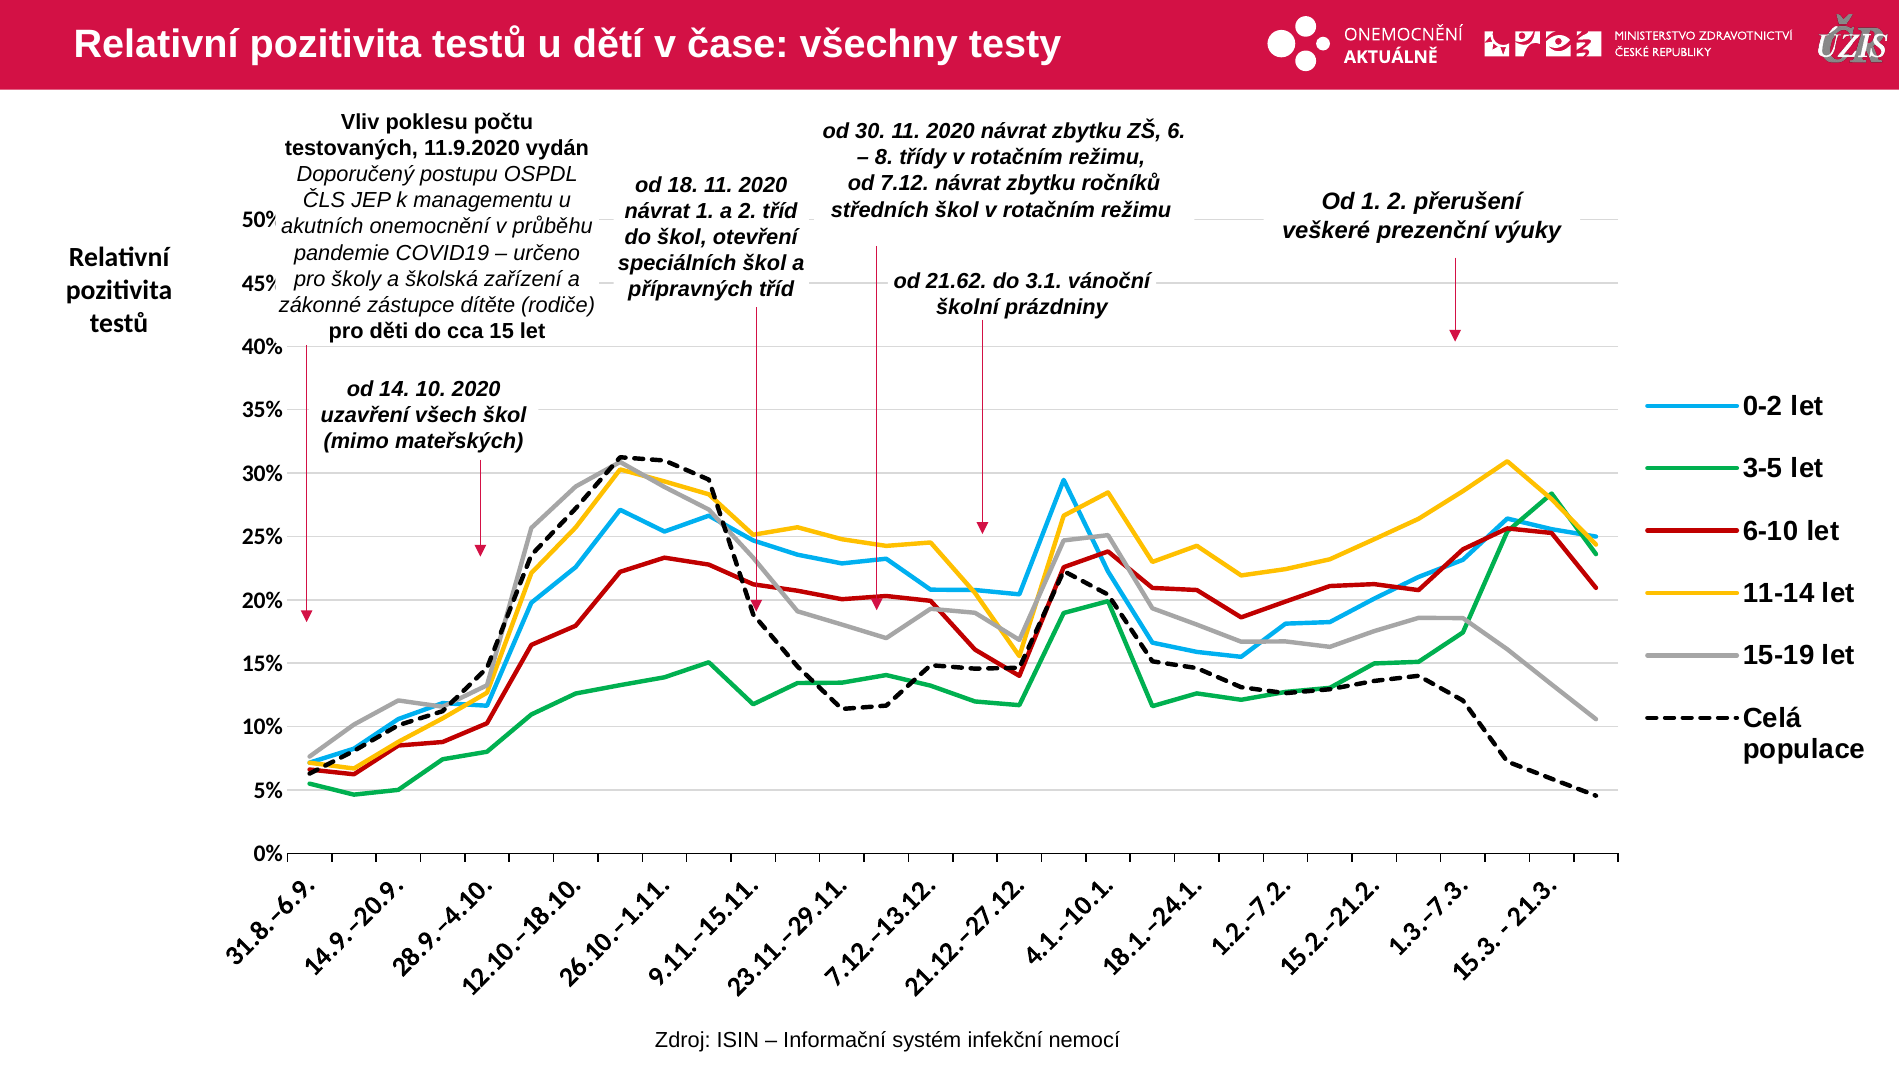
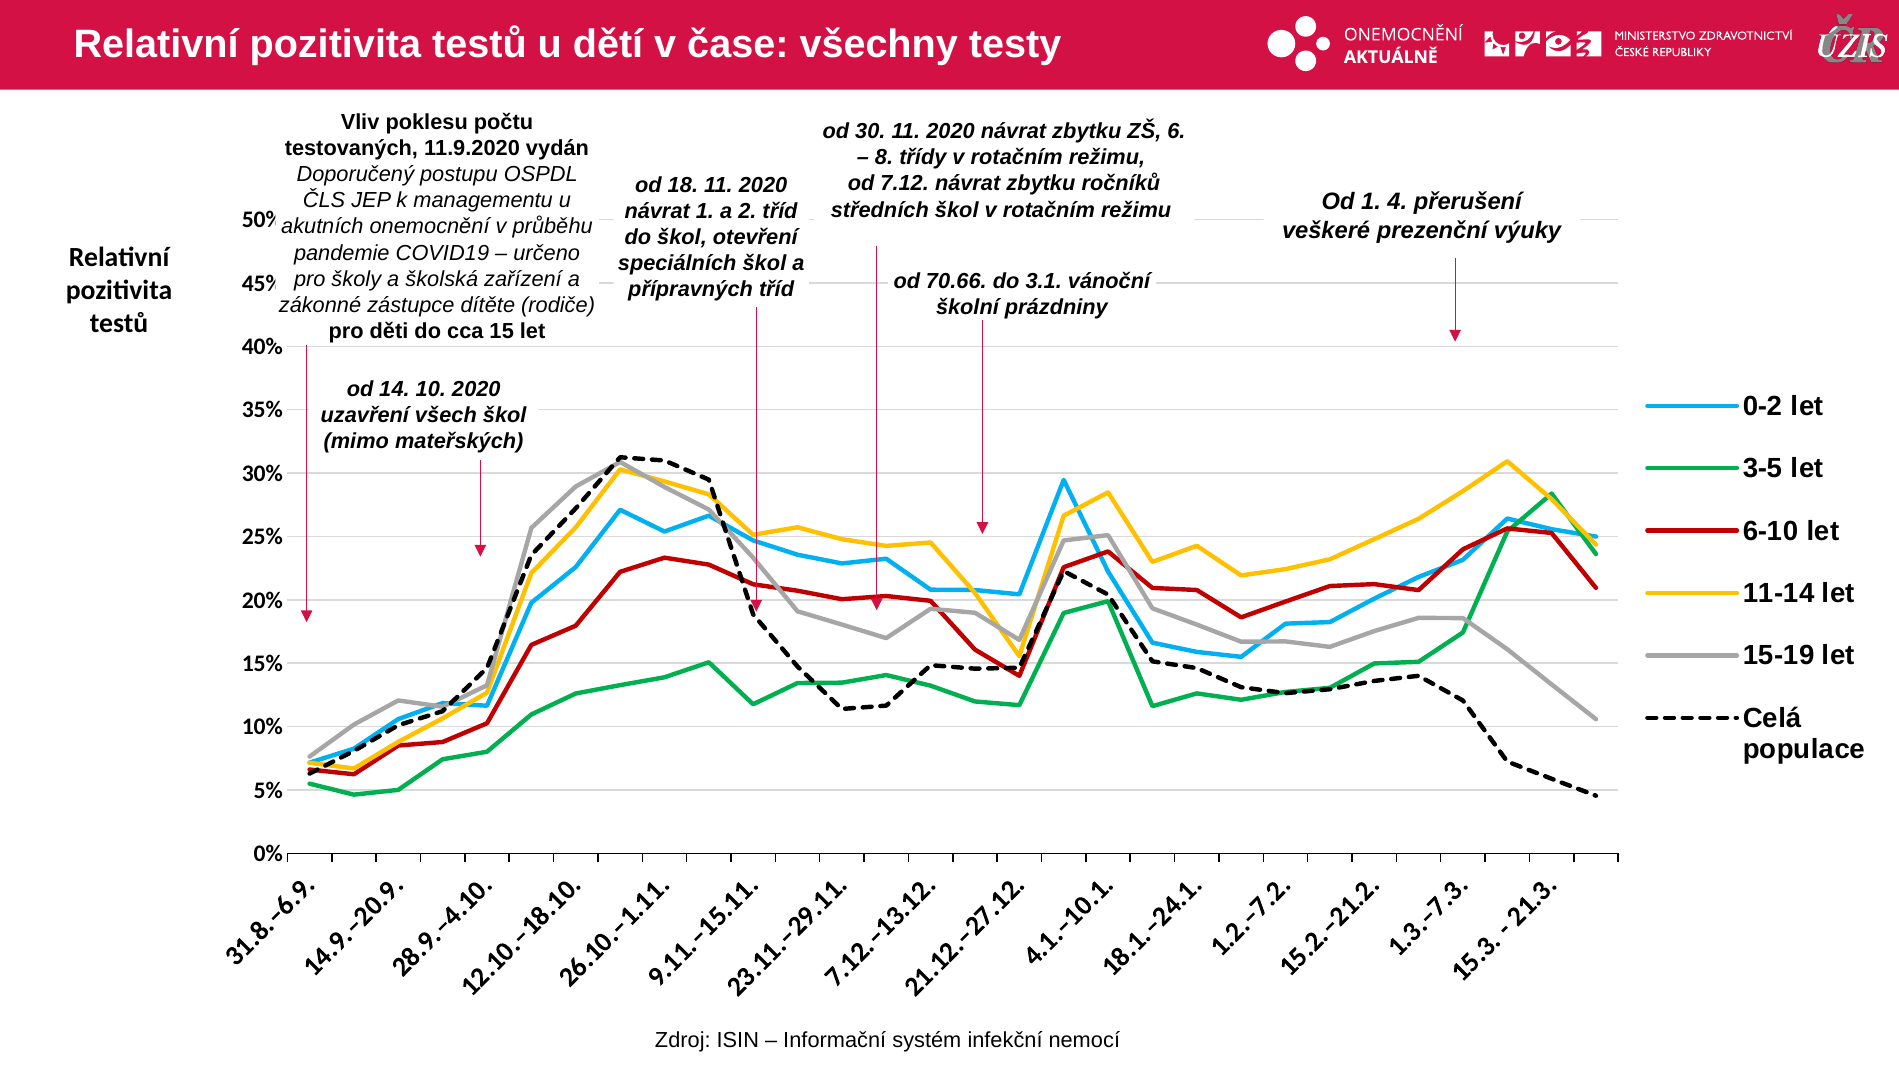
1 2: 2 -> 4 (1397, 202)
21.62: 21.62 -> 70.66 (956, 281)
